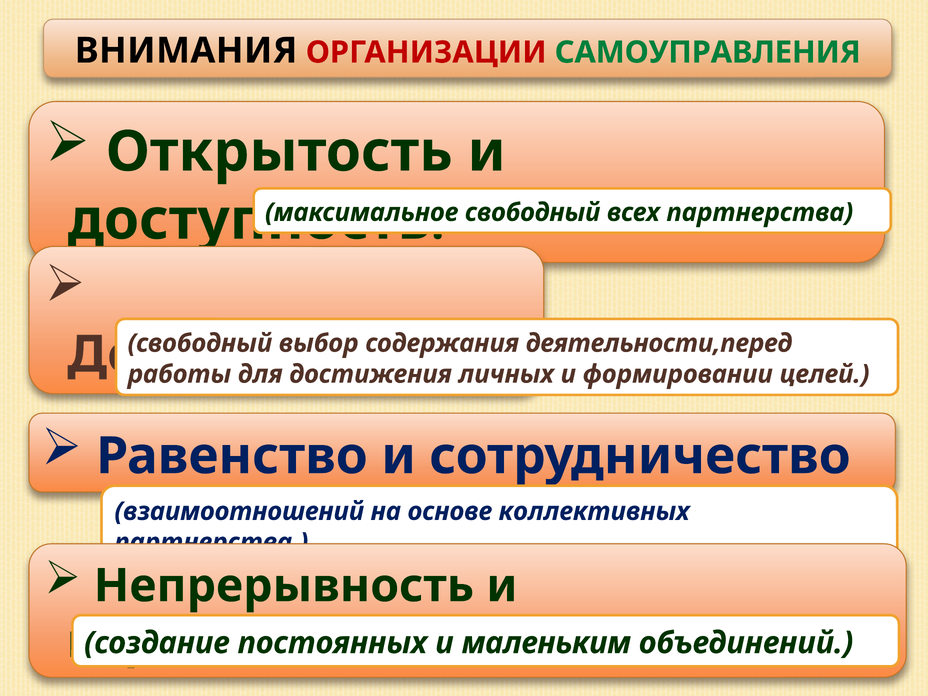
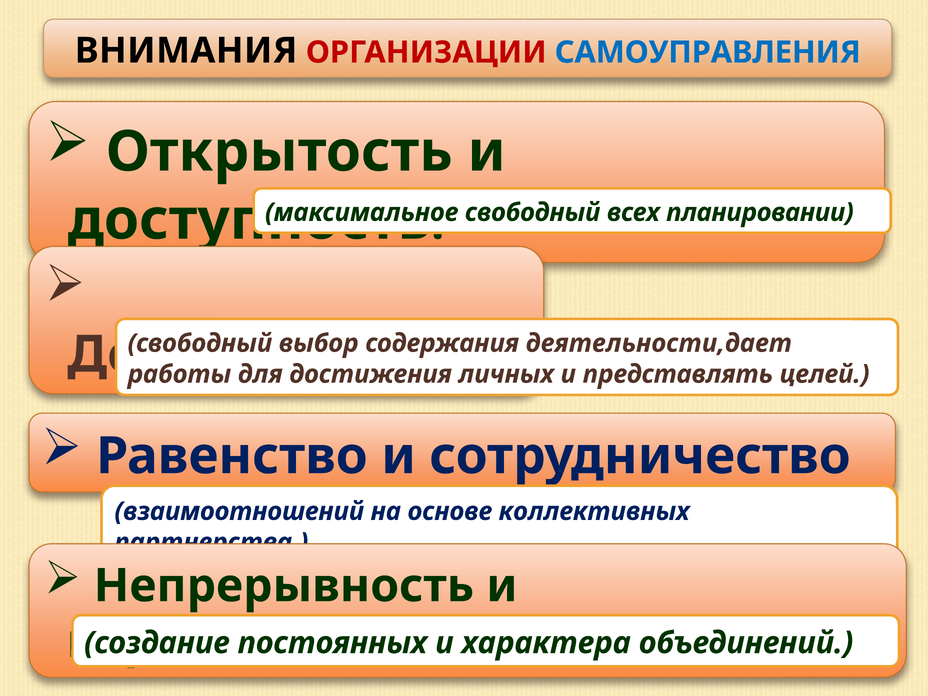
САМОУПРАВЛЕНИЯ colour: green -> blue (708, 52)
всех партнерства: партнерства -> планировании (760, 212)
деятельности,перед: деятельности,перед -> деятельности,дает (659, 343)
формировании: формировании -> представлять (678, 374)
маленьким: маленьким -> характера (546, 643)
